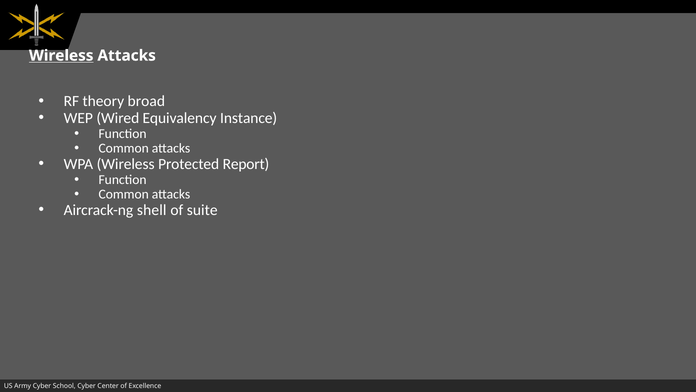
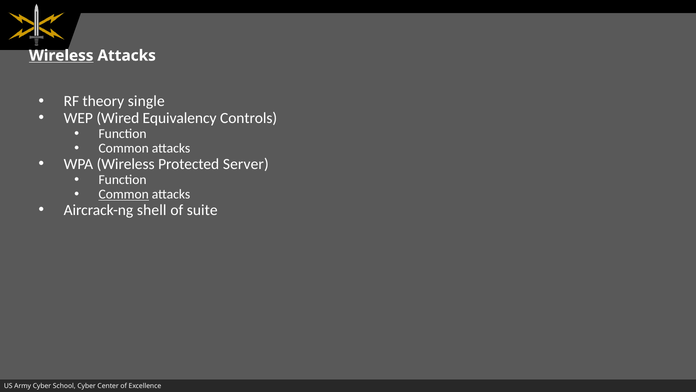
broad: broad -> single (146, 101)
Instance: Instance -> Controls (249, 118)
Report: Report -> Server (246, 164)
Common underline: none -> present (124, 194)
